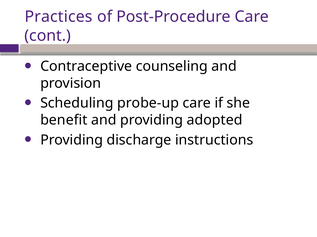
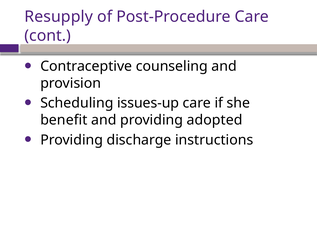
Practices: Practices -> Resupply (59, 17)
probe-up: probe-up -> issues-up (148, 103)
